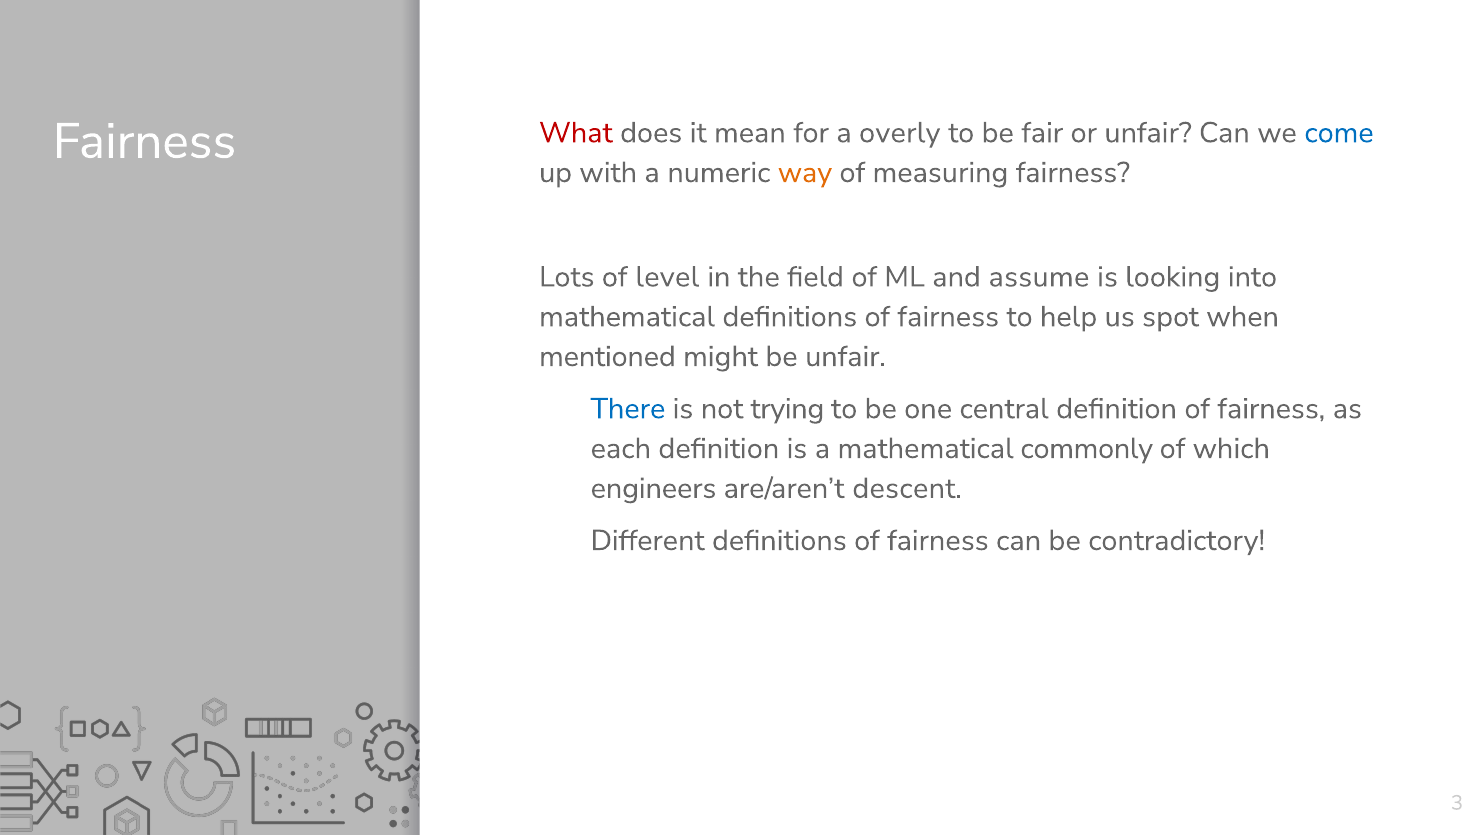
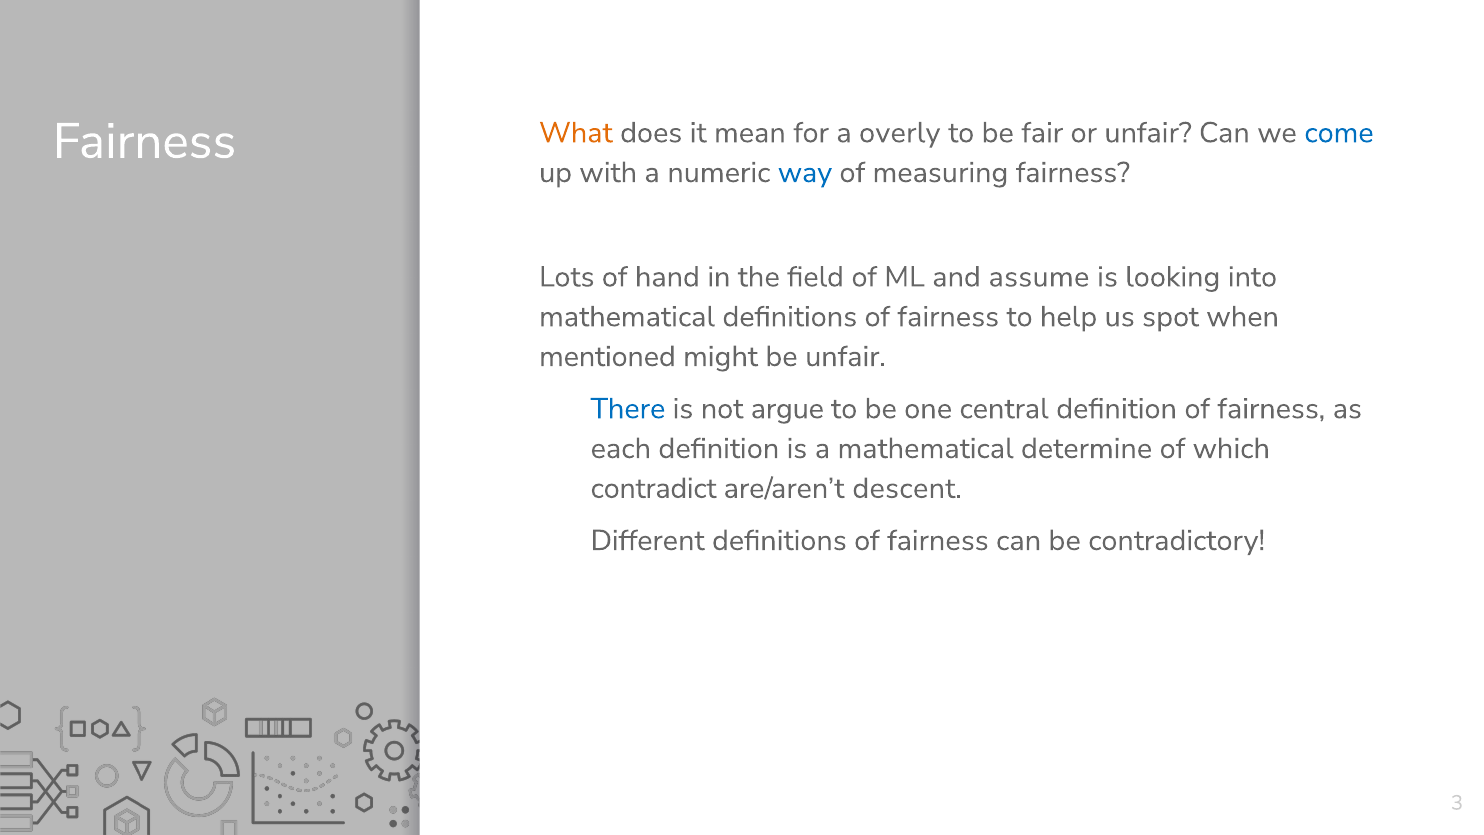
What colour: red -> orange (576, 133)
way colour: orange -> blue (805, 173)
level: level -> hand (667, 277)
trying: trying -> argue (787, 409)
commonly: commonly -> determine (1087, 448)
engineers: engineers -> contradict (654, 488)
